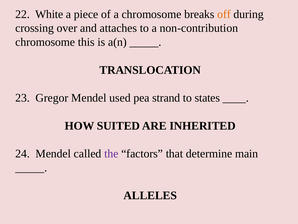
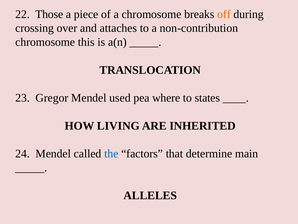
White: White -> Those (49, 14)
strand: strand -> where (166, 98)
SUITED: SUITED -> LIVING (118, 125)
the colour: purple -> blue (111, 153)
